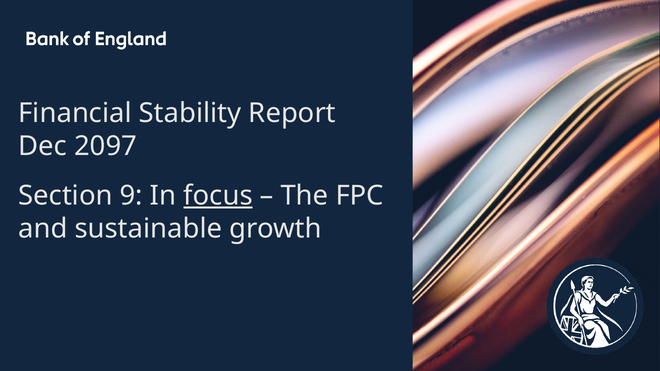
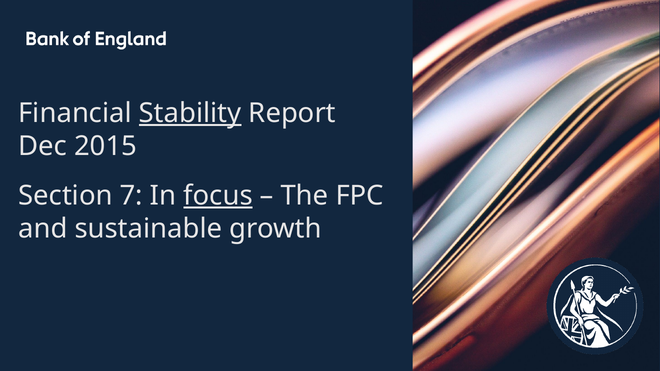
Stability underline: none -> present (190, 113)
2097: 2097 -> 2015 (106, 146)
9: 9 -> 7 (131, 196)
